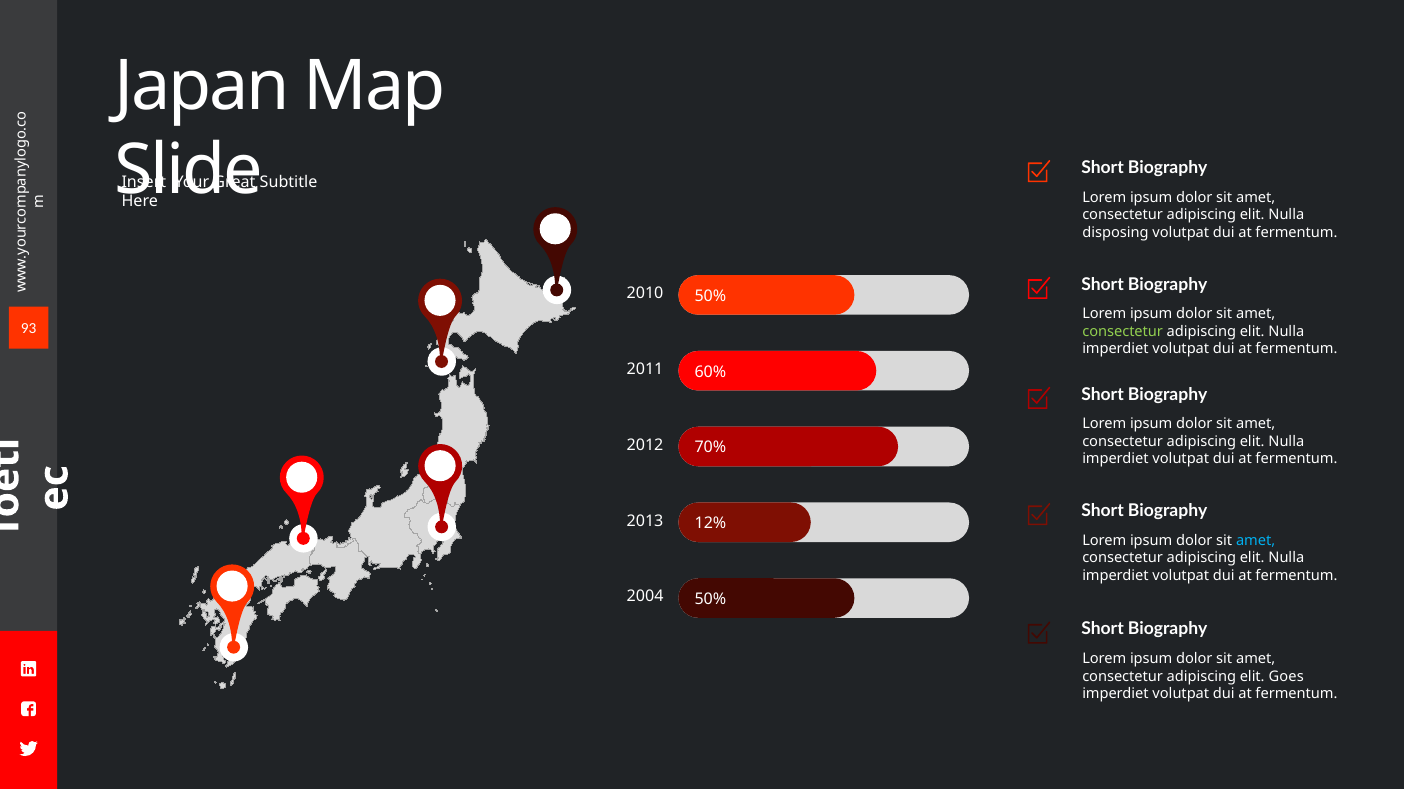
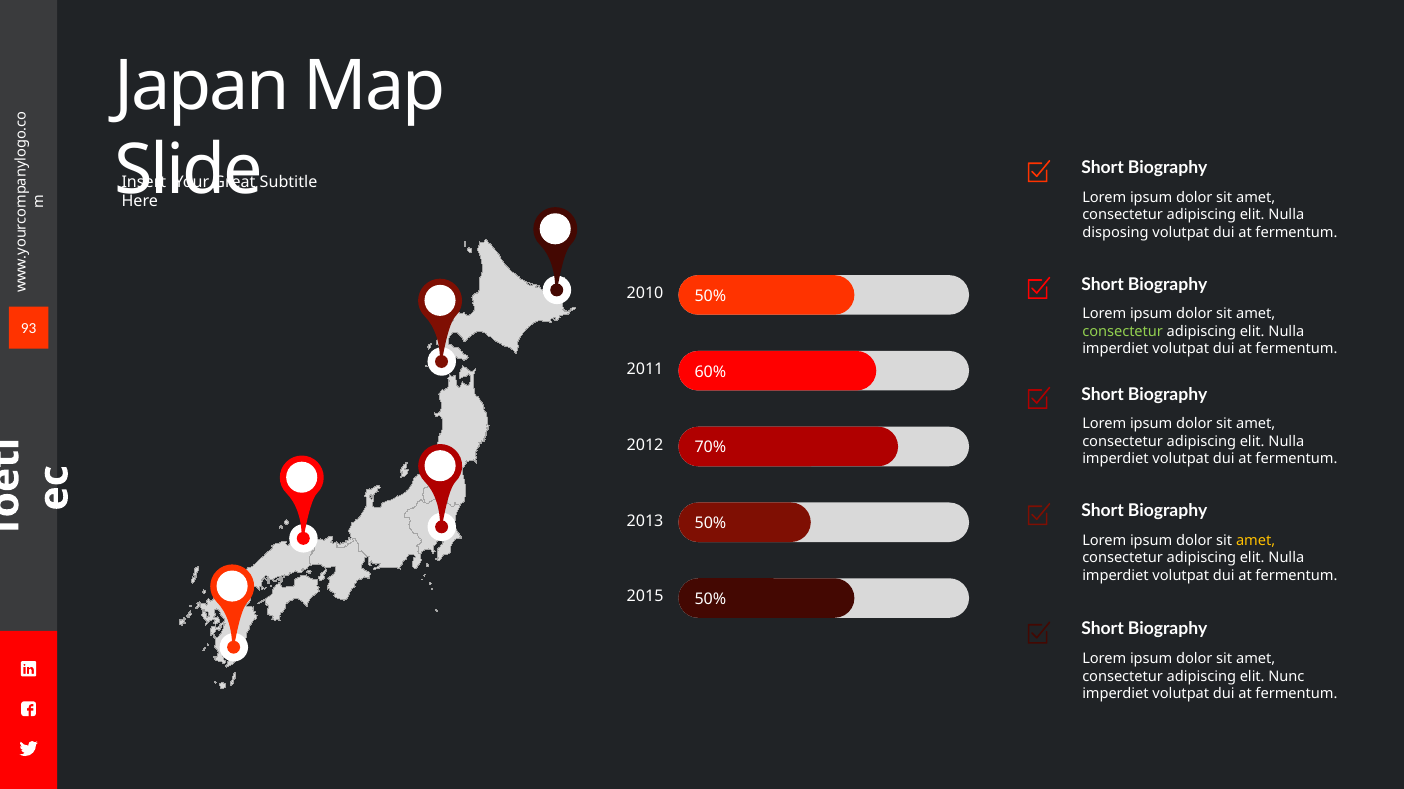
12%: 12% -> 50% (710, 524)
amet colour: light blue -> yellow (1256, 541)
2004: 2004 -> 2015 (645, 597)
Goes: Goes -> Nunc (1286, 677)
